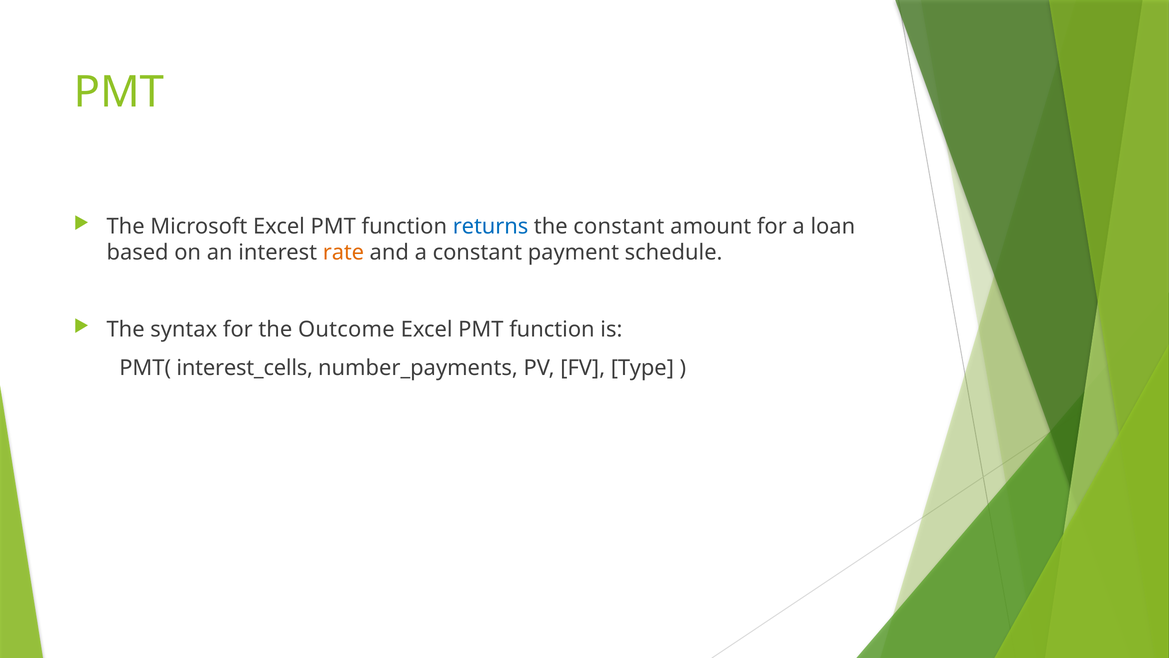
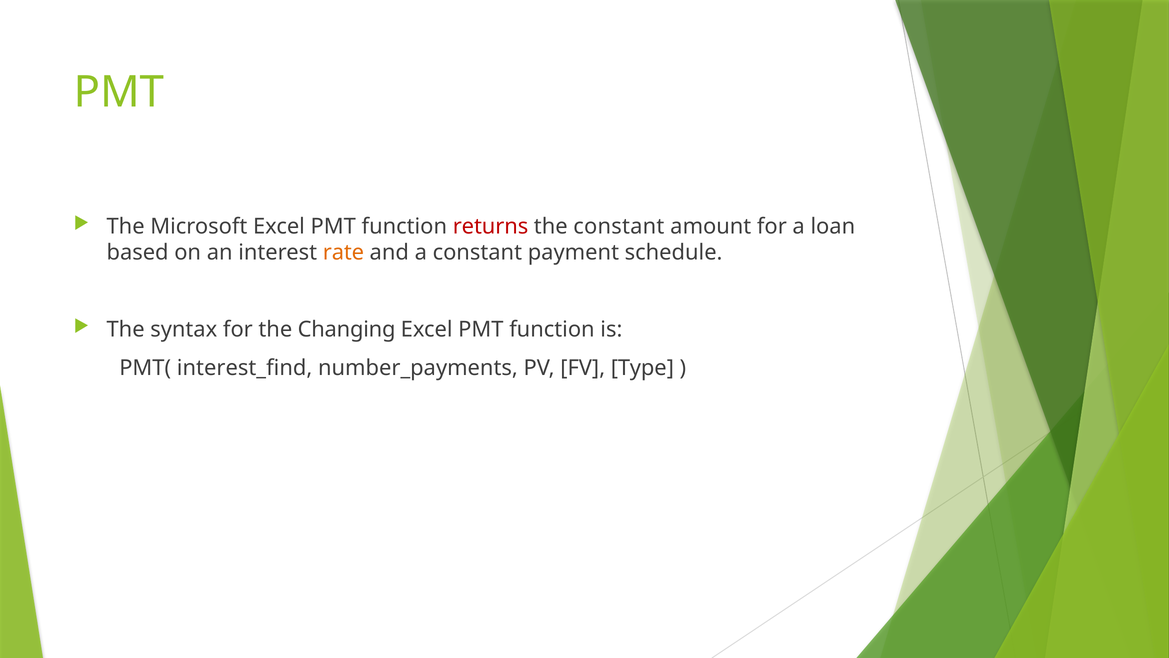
returns colour: blue -> red (491, 226)
Outcome: Outcome -> Changing (347, 330)
interest_cells: interest_cells -> interest_find (245, 368)
